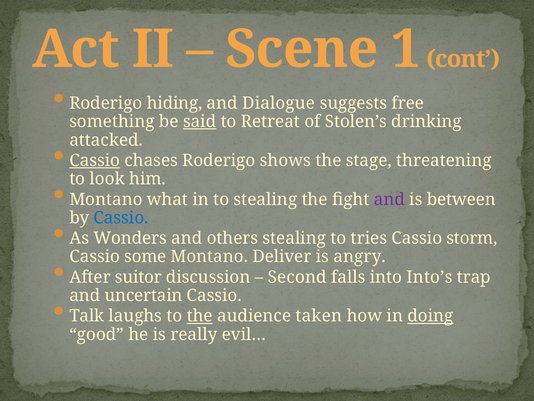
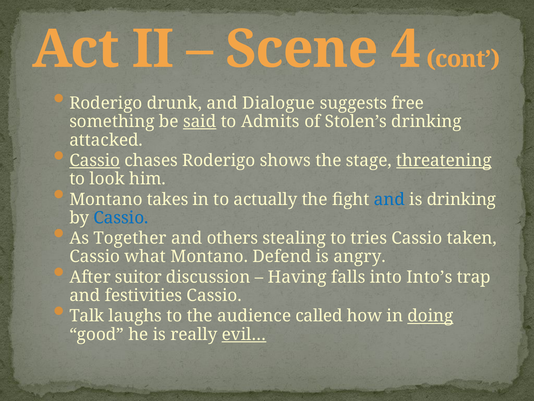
1: 1 -> 4 (406, 49)
hiding: hiding -> drunk (174, 103)
Retreat: Retreat -> Admits (270, 121)
threatening underline: none -> present (444, 160)
what: what -> takes (168, 199)
to stealing: stealing -> actually (265, 199)
and colour: purple -> blue (389, 199)
is between: between -> drinking (461, 199)
Wonders: Wonders -> Together (130, 238)
storm: storm -> taken (472, 238)
some: some -> what (145, 256)
Deliver: Deliver -> Defend (282, 256)
Second: Second -> Having (297, 277)
uncertain: uncertain -> festivities (144, 295)
the underline: present -> none (200, 316)
taken: taken -> called (319, 316)
evil… underline: none -> present (244, 334)
